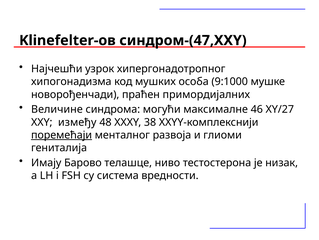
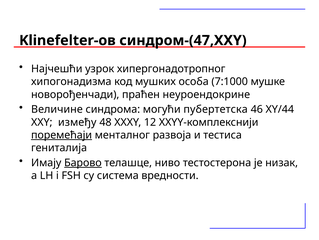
9:1000: 9:1000 -> 7:1000 (230, 81)
примордијалних: примордијалних -> неуроендокрине (206, 94)
максималне: максималне -> пубертетска (216, 109)
XY/27: XY/27 -> XY/44 (280, 109)
38: 38 -> 12 (150, 122)
глиоми: глиоми -> тестиса (223, 135)
Барово underline: none -> present (83, 162)
